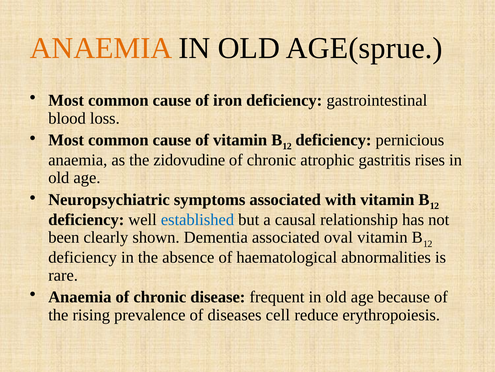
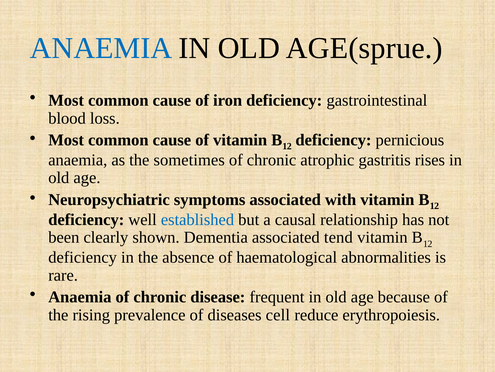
ANAEMIA colour: orange -> blue (101, 48)
zidovudine: zidovudine -> sometimes (189, 160)
oval: oval -> tend (338, 237)
